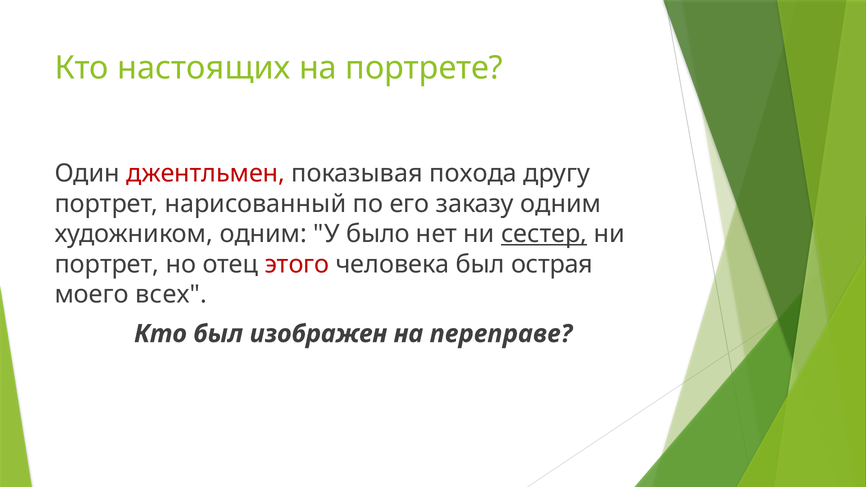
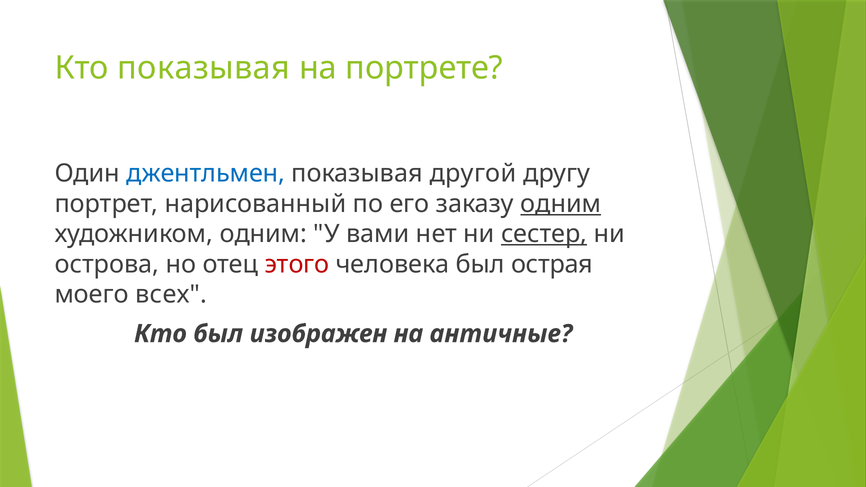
Кто настоящих: настоящих -> показывая (204, 68)
джентльмен colour: red -> blue (206, 174)
похода: похода -> другой (473, 174)
одним underline: none -> present (561, 204)
было: было -> вами (378, 234)
портрет: портрет -> острова (107, 264)
переправе: переправе -> античные (501, 334)
